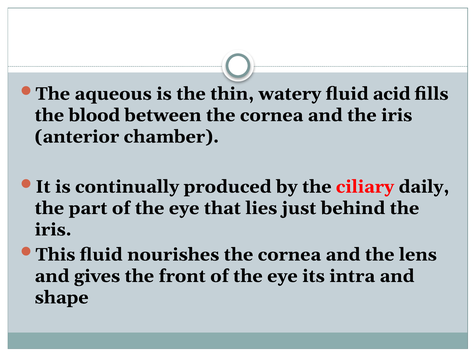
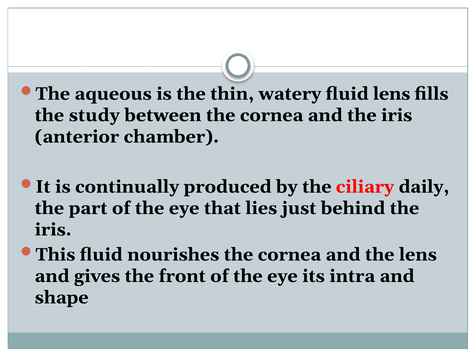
fluid acid: acid -> lens (392, 94)
blood: blood -> study (94, 115)
